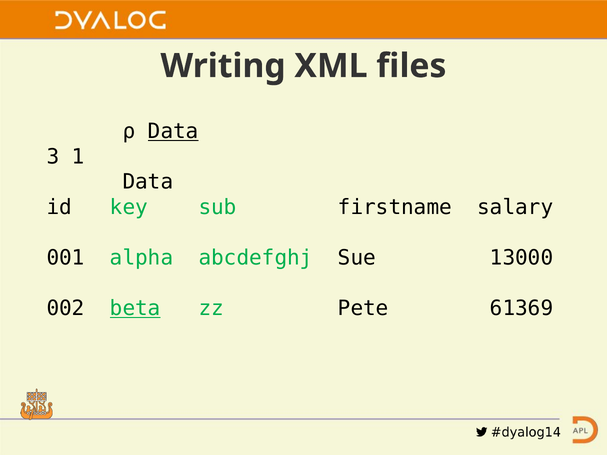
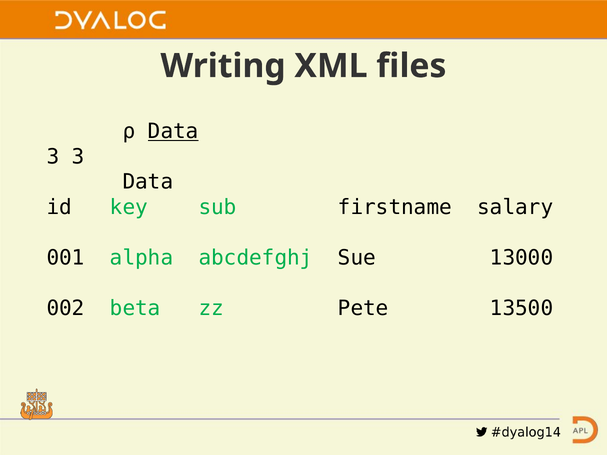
3 1: 1 -> 3 (78, 157)
beta underline: present -> none (135, 308)
61369: 61369 -> 13500 (522, 308)
